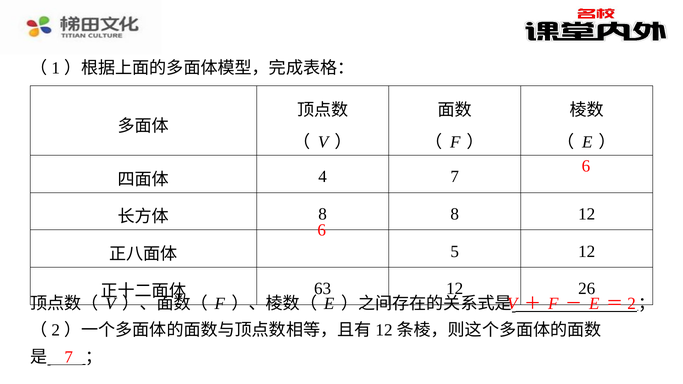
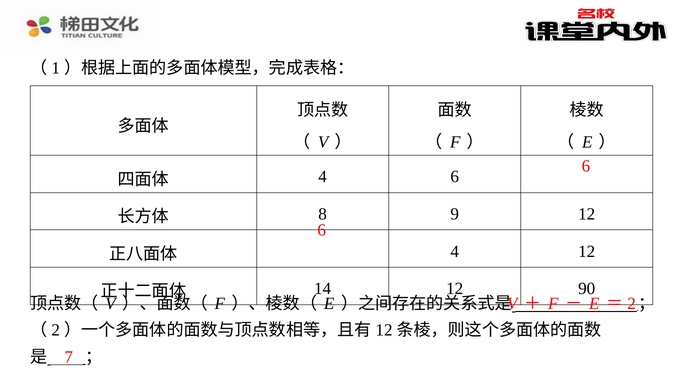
4 7: 7 -> 6 (455, 177)
8 8: 8 -> 9 (455, 214)
5: 5 -> 4 (455, 252)
63: 63 -> 14 (323, 289)
26: 26 -> 90 (587, 289)
